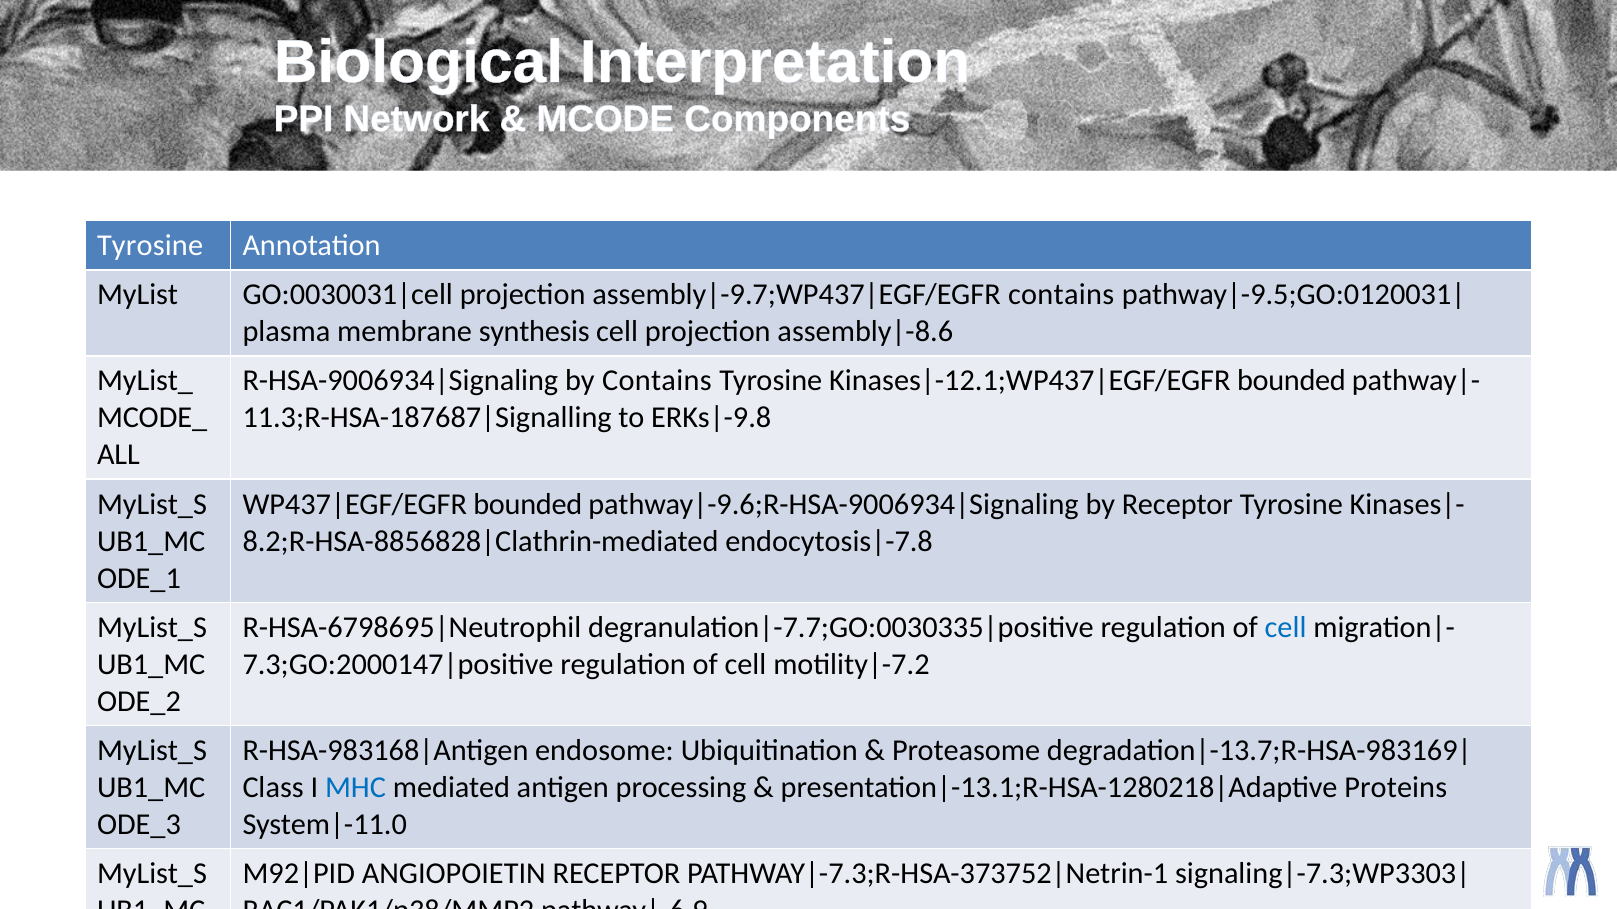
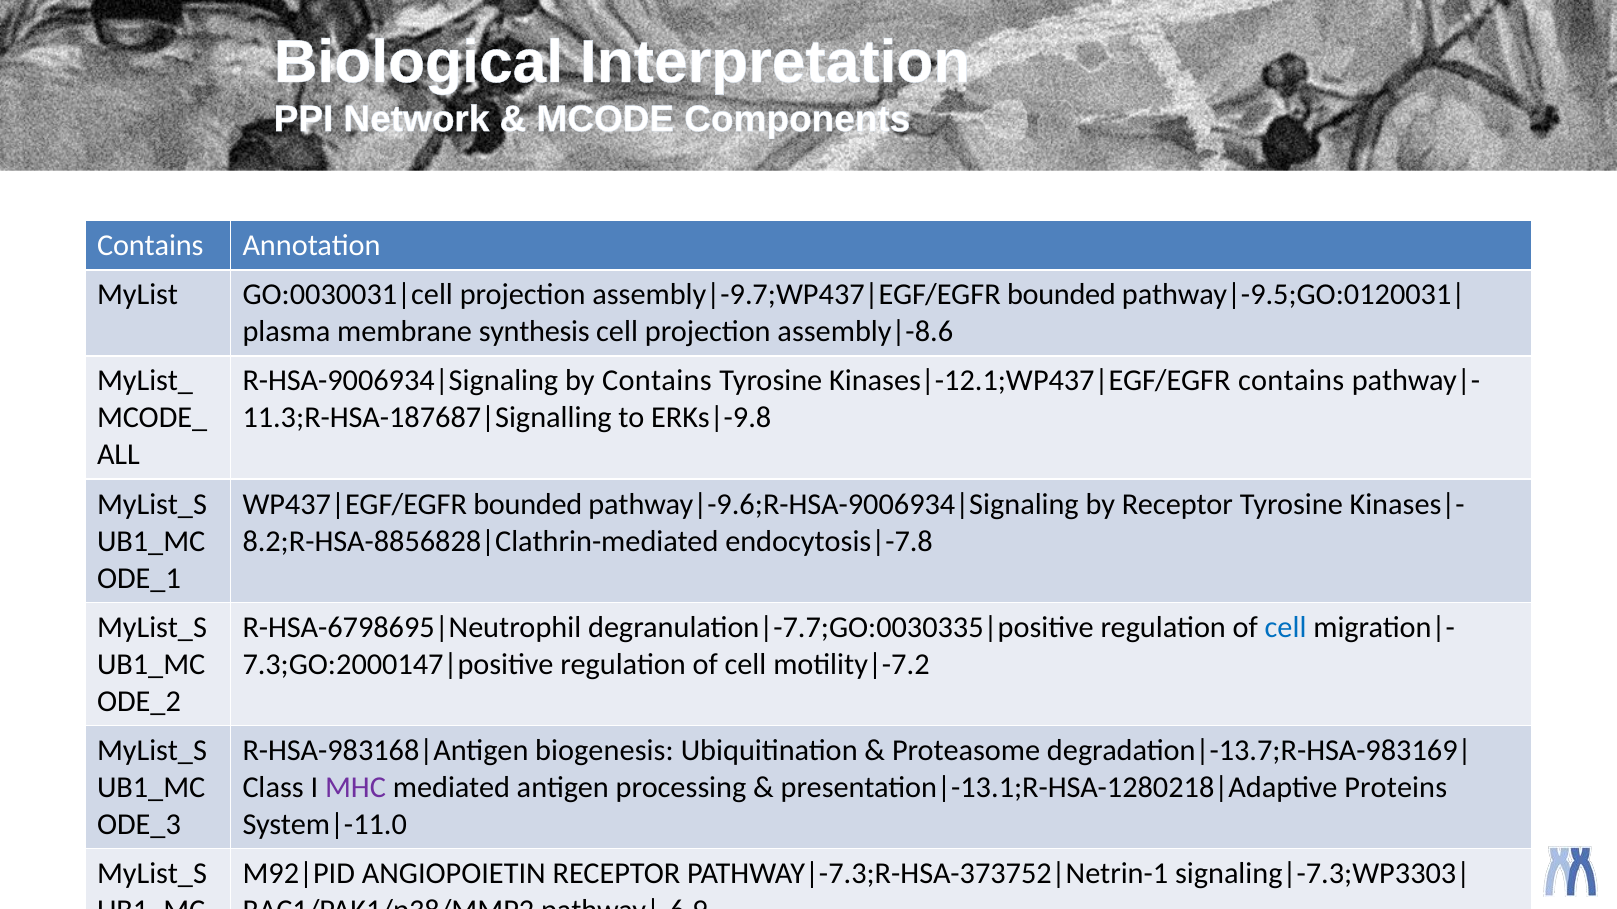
Tyrosine: Tyrosine -> Contains (150, 246)
contains: contains -> bounded (1061, 295)
bounded: bounded -> contains (1291, 381)
endosome: endosome -> biogenesis (604, 751)
MHC colour: blue -> purple (356, 788)
